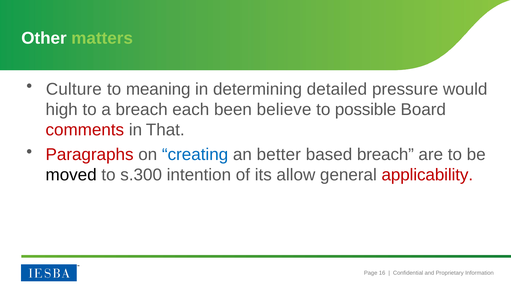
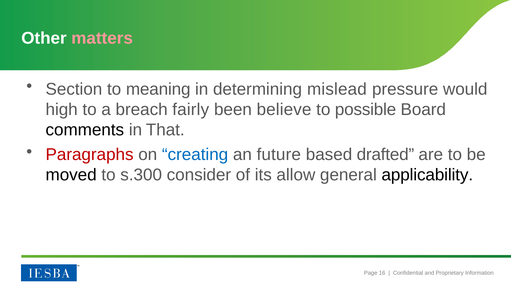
matters colour: light green -> pink (102, 38)
Culture: Culture -> Section (74, 89)
detailed: detailed -> mislead (337, 89)
each: each -> fairly (191, 110)
comments colour: red -> black (85, 130)
better: better -> future (279, 155)
based breach: breach -> drafted (385, 155)
intention: intention -> consider (199, 175)
applicability colour: red -> black (427, 175)
